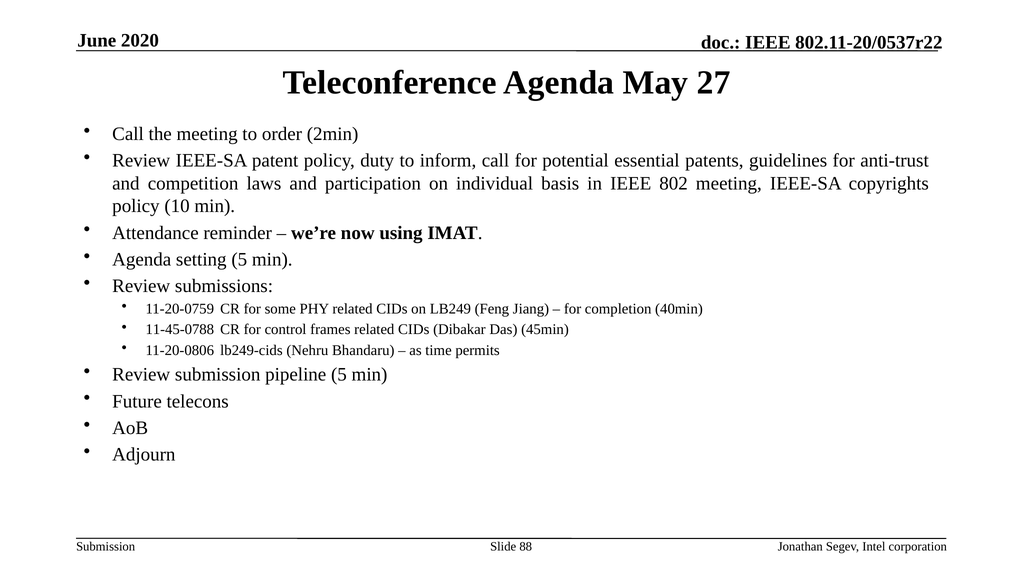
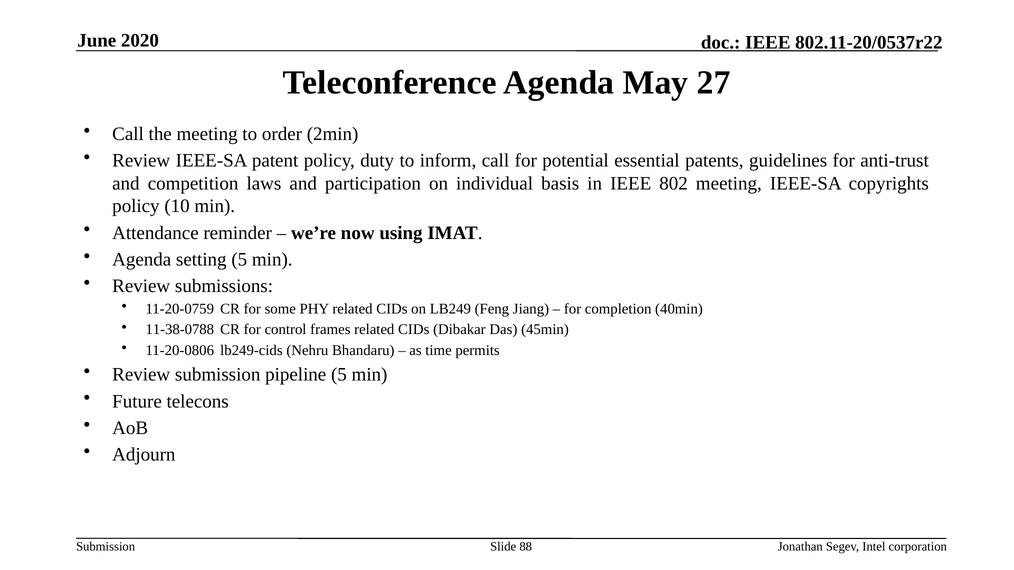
11-45-0788: 11-45-0788 -> 11-38-0788 (180, 330)
